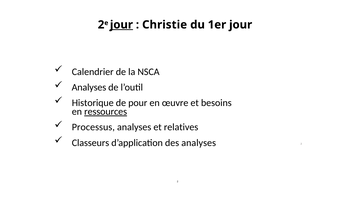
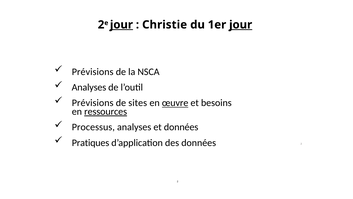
jour underline: none -> present (241, 25)
Calendrier: Calendrier -> Prévisions (93, 72)
Historique: Historique -> Prévisions (93, 103)
pour: pour -> sites (138, 103)
œuvre underline: none -> present (175, 103)
et relatives: relatives -> données (181, 127)
Classeurs: Classeurs -> Pratiques (91, 142)
des analyses: analyses -> données (199, 142)
